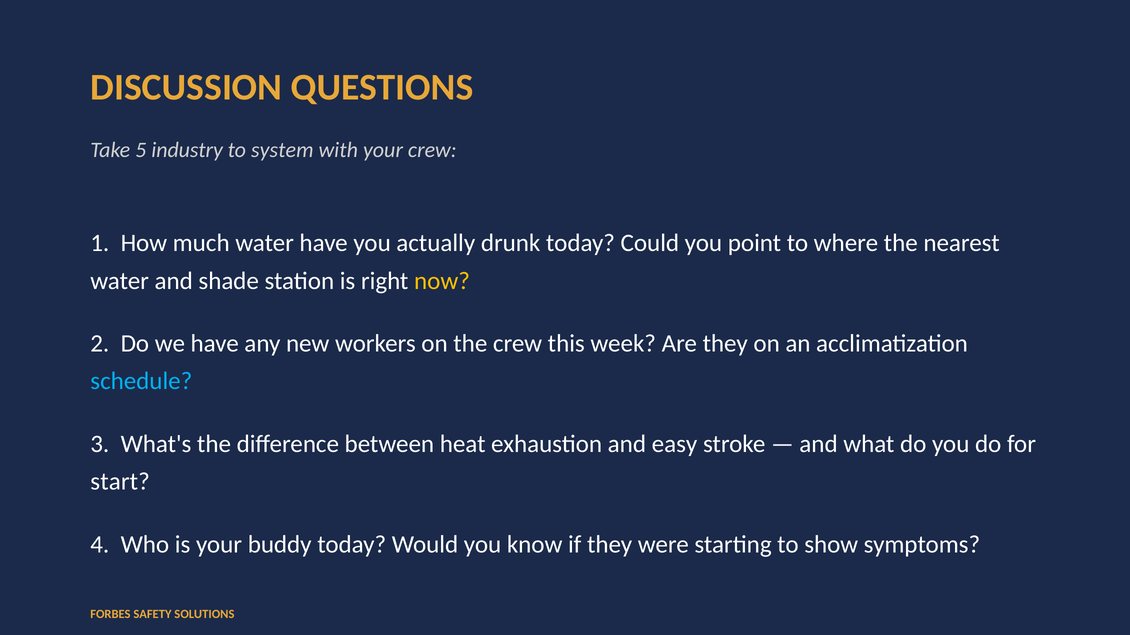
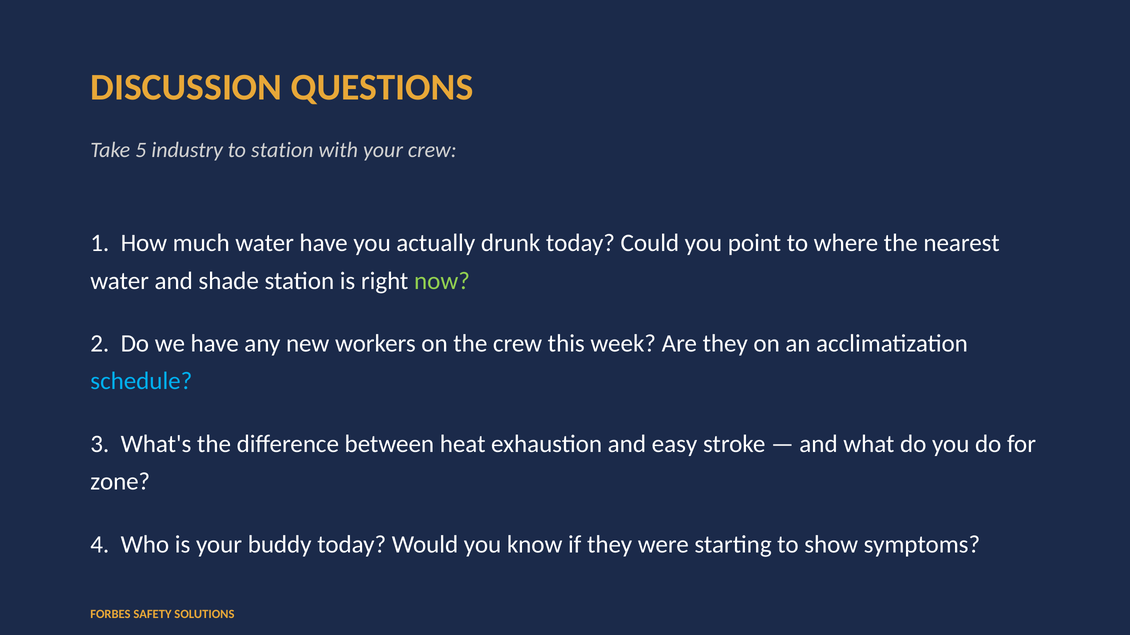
to system: system -> station (282, 150)
now colour: yellow -> light green (442, 281)
start: start -> zone (120, 482)
